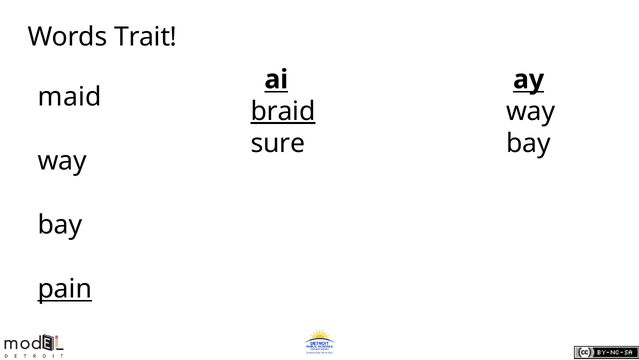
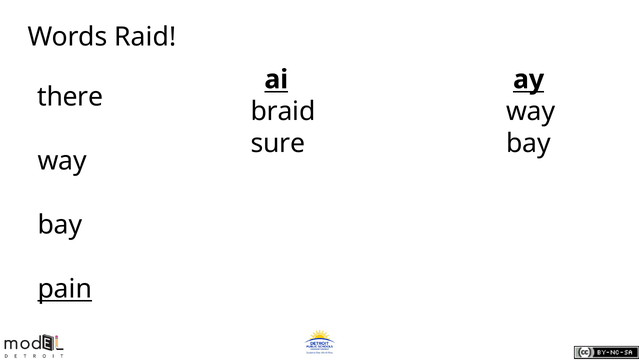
Trait: Trait -> Raid (145, 37)
maid: maid -> there (70, 97)
braid underline: present -> none (283, 111)
